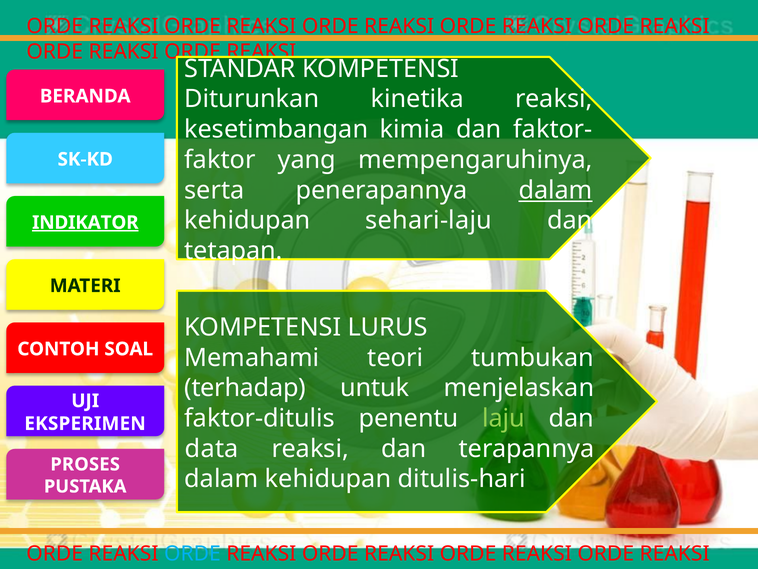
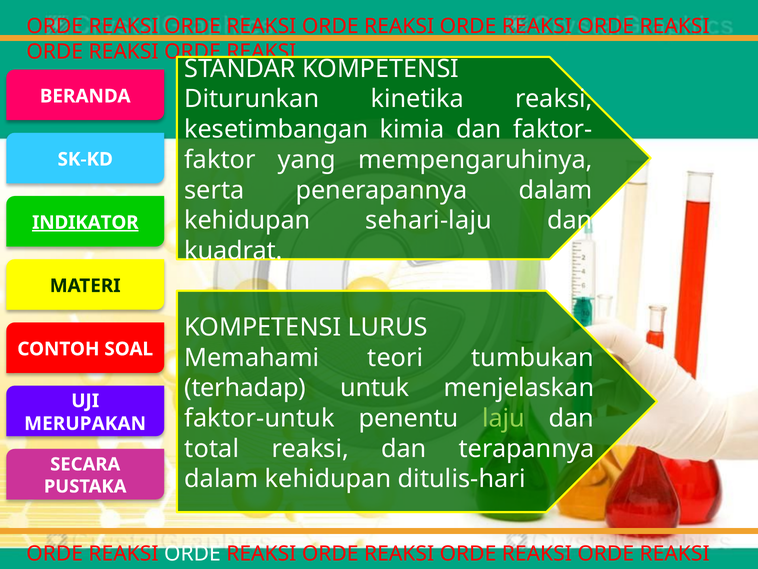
dalam underline: present -> none (556, 190)
tetapan: tetapan -> kuadrat (233, 251)
faktor-ditulis: faktor-ditulis -> faktor-untuk (260, 418)
EKSPERIMEN: EKSPERIMEN -> MERUPAKAN (85, 423)
data: data -> total (212, 448)
PROSES: PROSES -> SECARA (85, 464)
ORDE colour: light blue -> white (192, 553)
